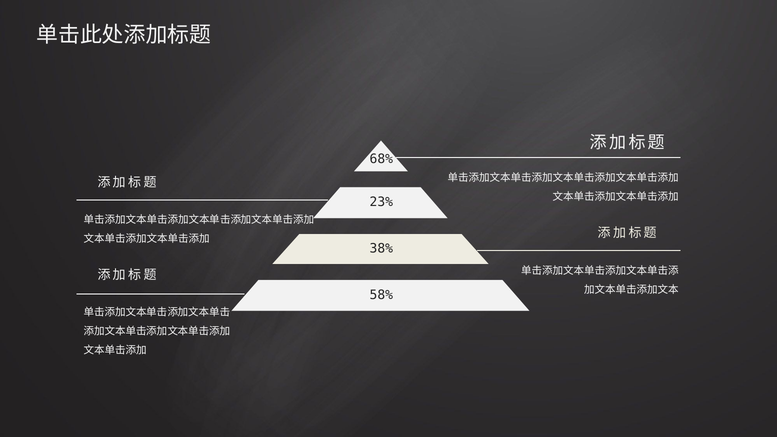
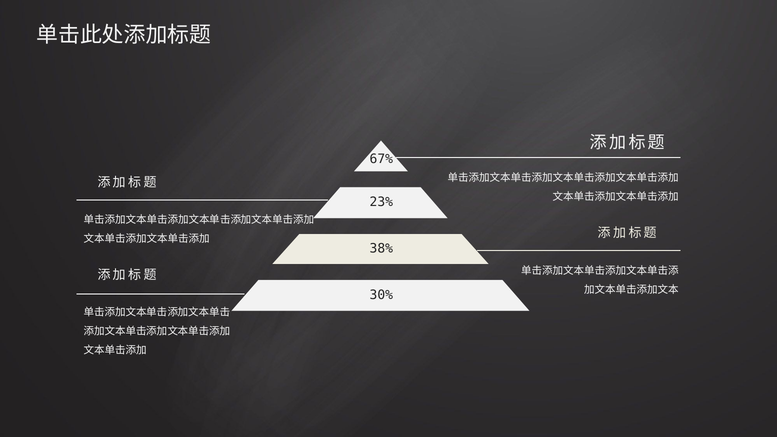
68%: 68% -> 67% (381, 159)
58%: 58% -> 30% (381, 295)
